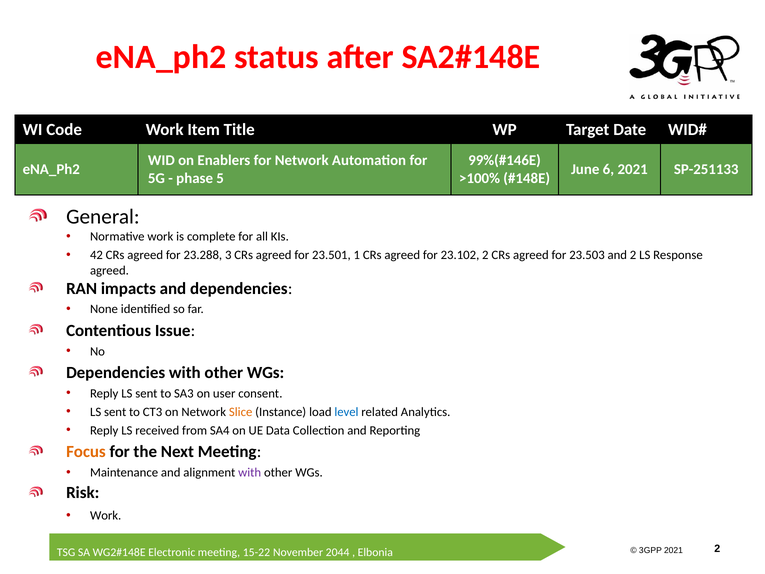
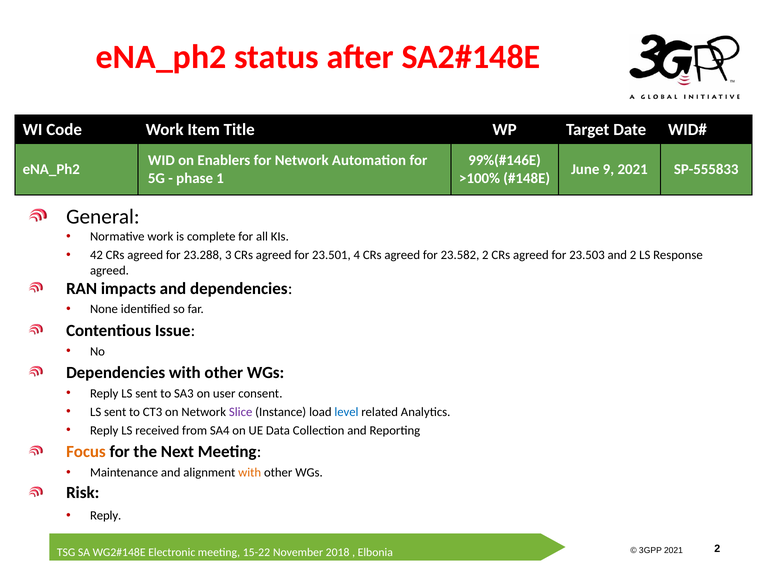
6: 6 -> 9 (608, 169)
SP-251133: SP-251133 -> SP-555833 (706, 169)
5: 5 -> 1 (220, 178)
1: 1 -> 4 (357, 255)
23.102: 23.102 -> 23.582 (460, 255)
Slice colour: orange -> purple (241, 412)
with colour: purple -> orange (250, 472)
Work: Work -> Reply (106, 515)
2044: 2044 -> 2018 (338, 552)
